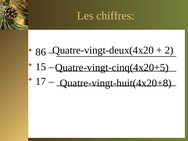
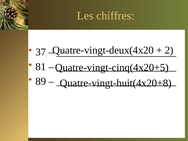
86: 86 -> 37 (41, 52)
15: 15 -> 81 (41, 67)
17: 17 -> 89 (41, 81)
